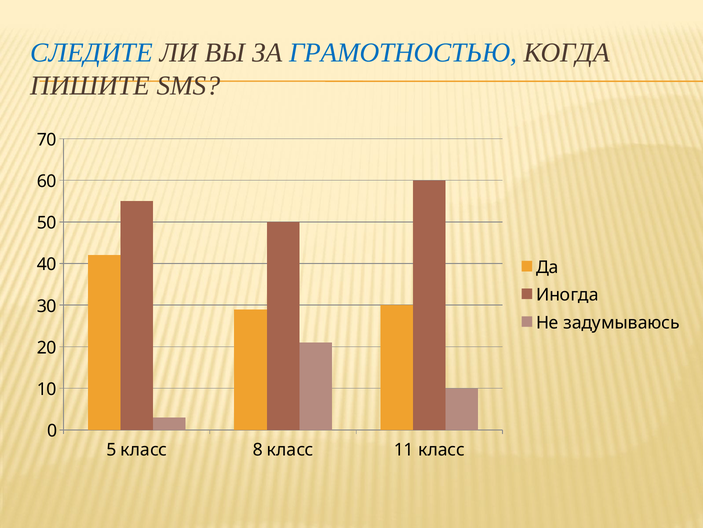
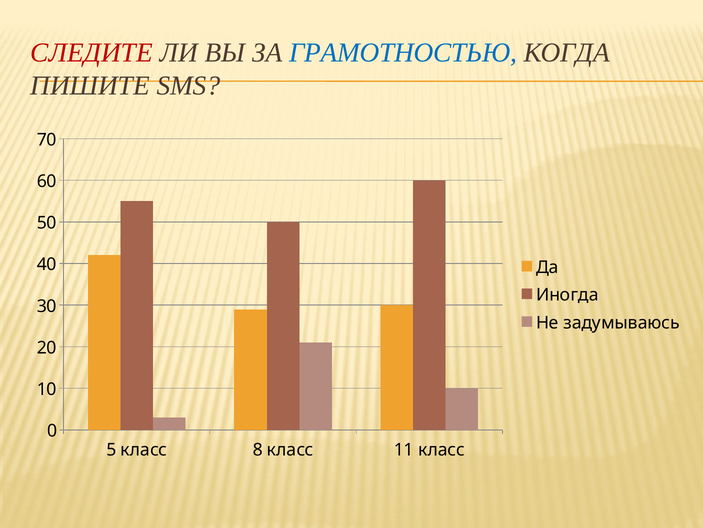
СЛЕДИТЕ colour: blue -> red (92, 53)
